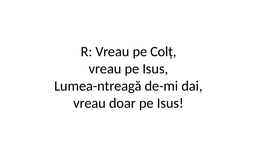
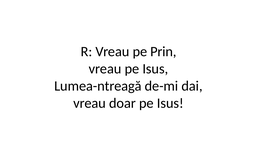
Colț: Colț -> Prin (163, 51)
